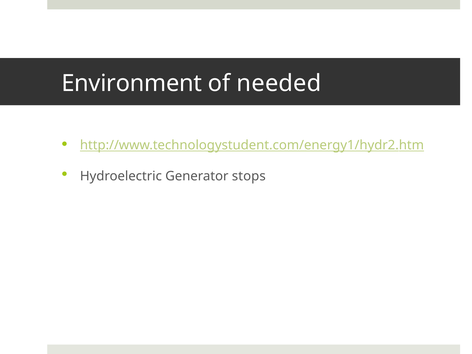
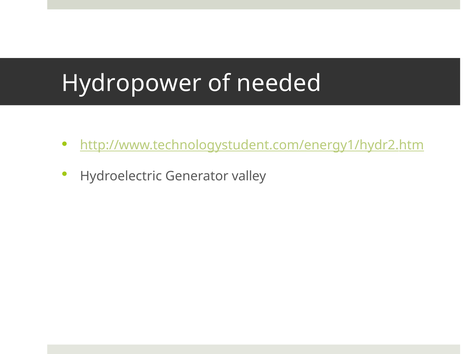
Environment: Environment -> Hydropower (131, 83)
stops: stops -> valley (249, 176)
